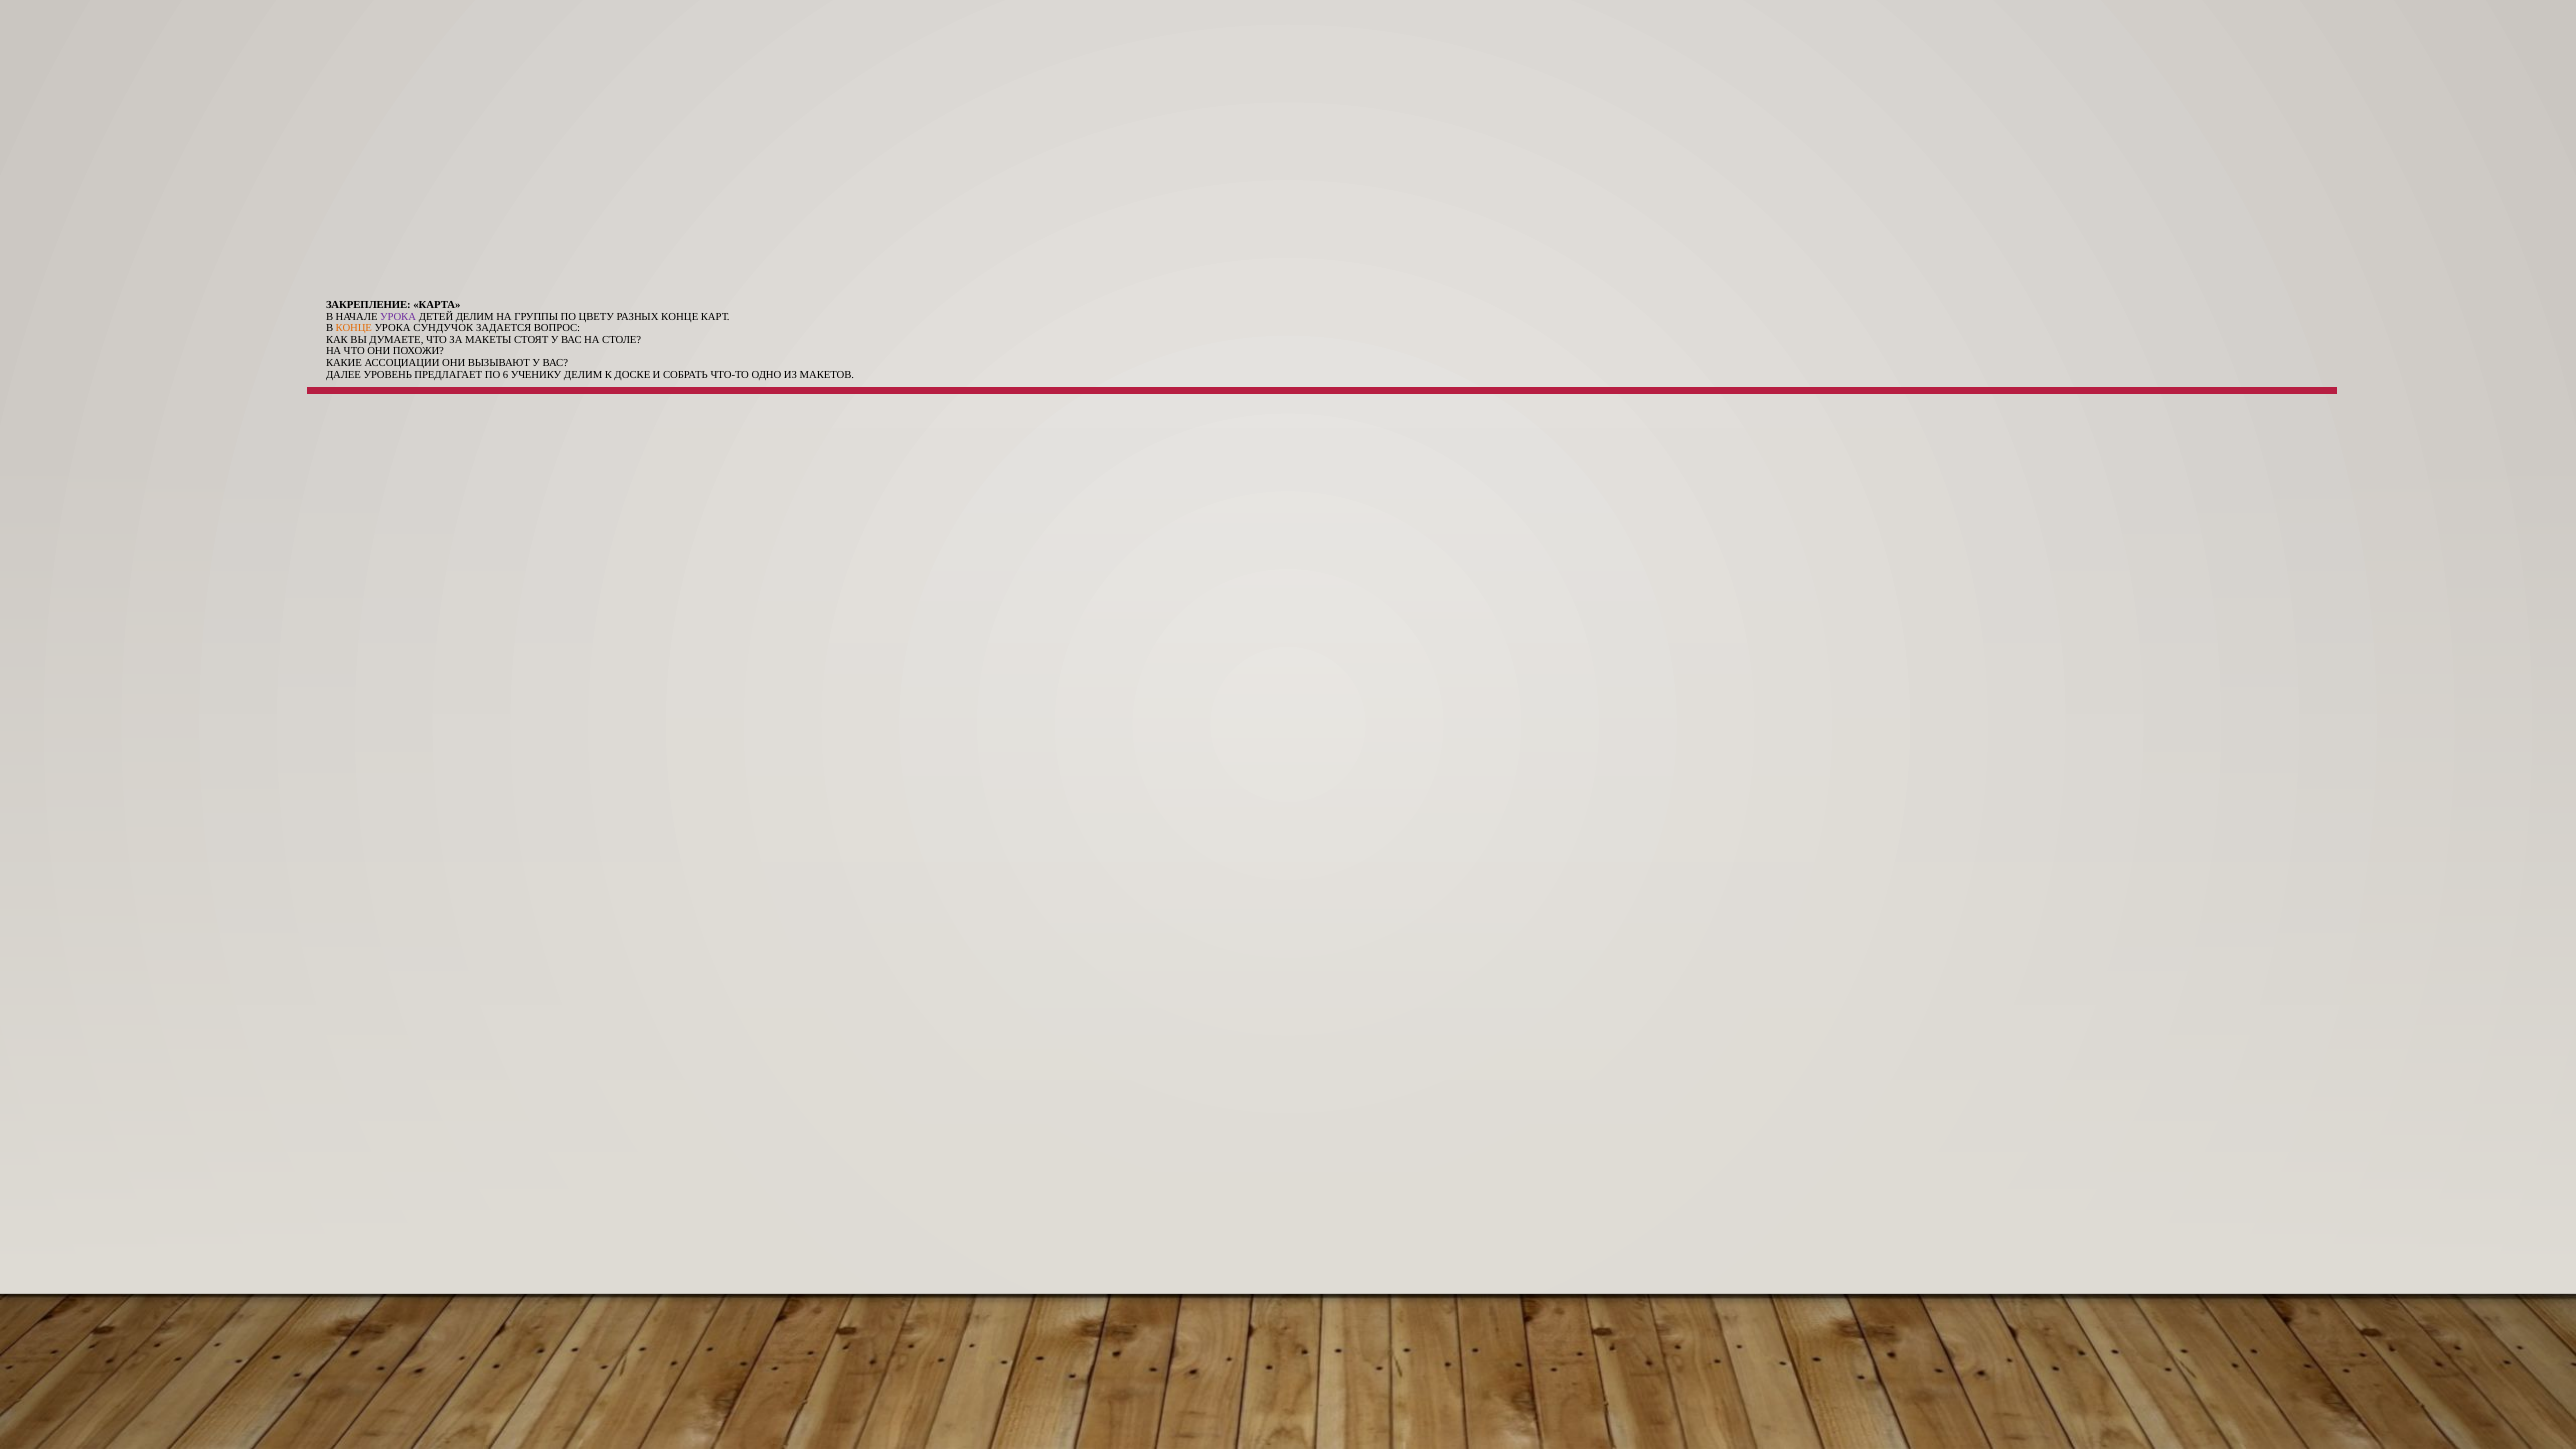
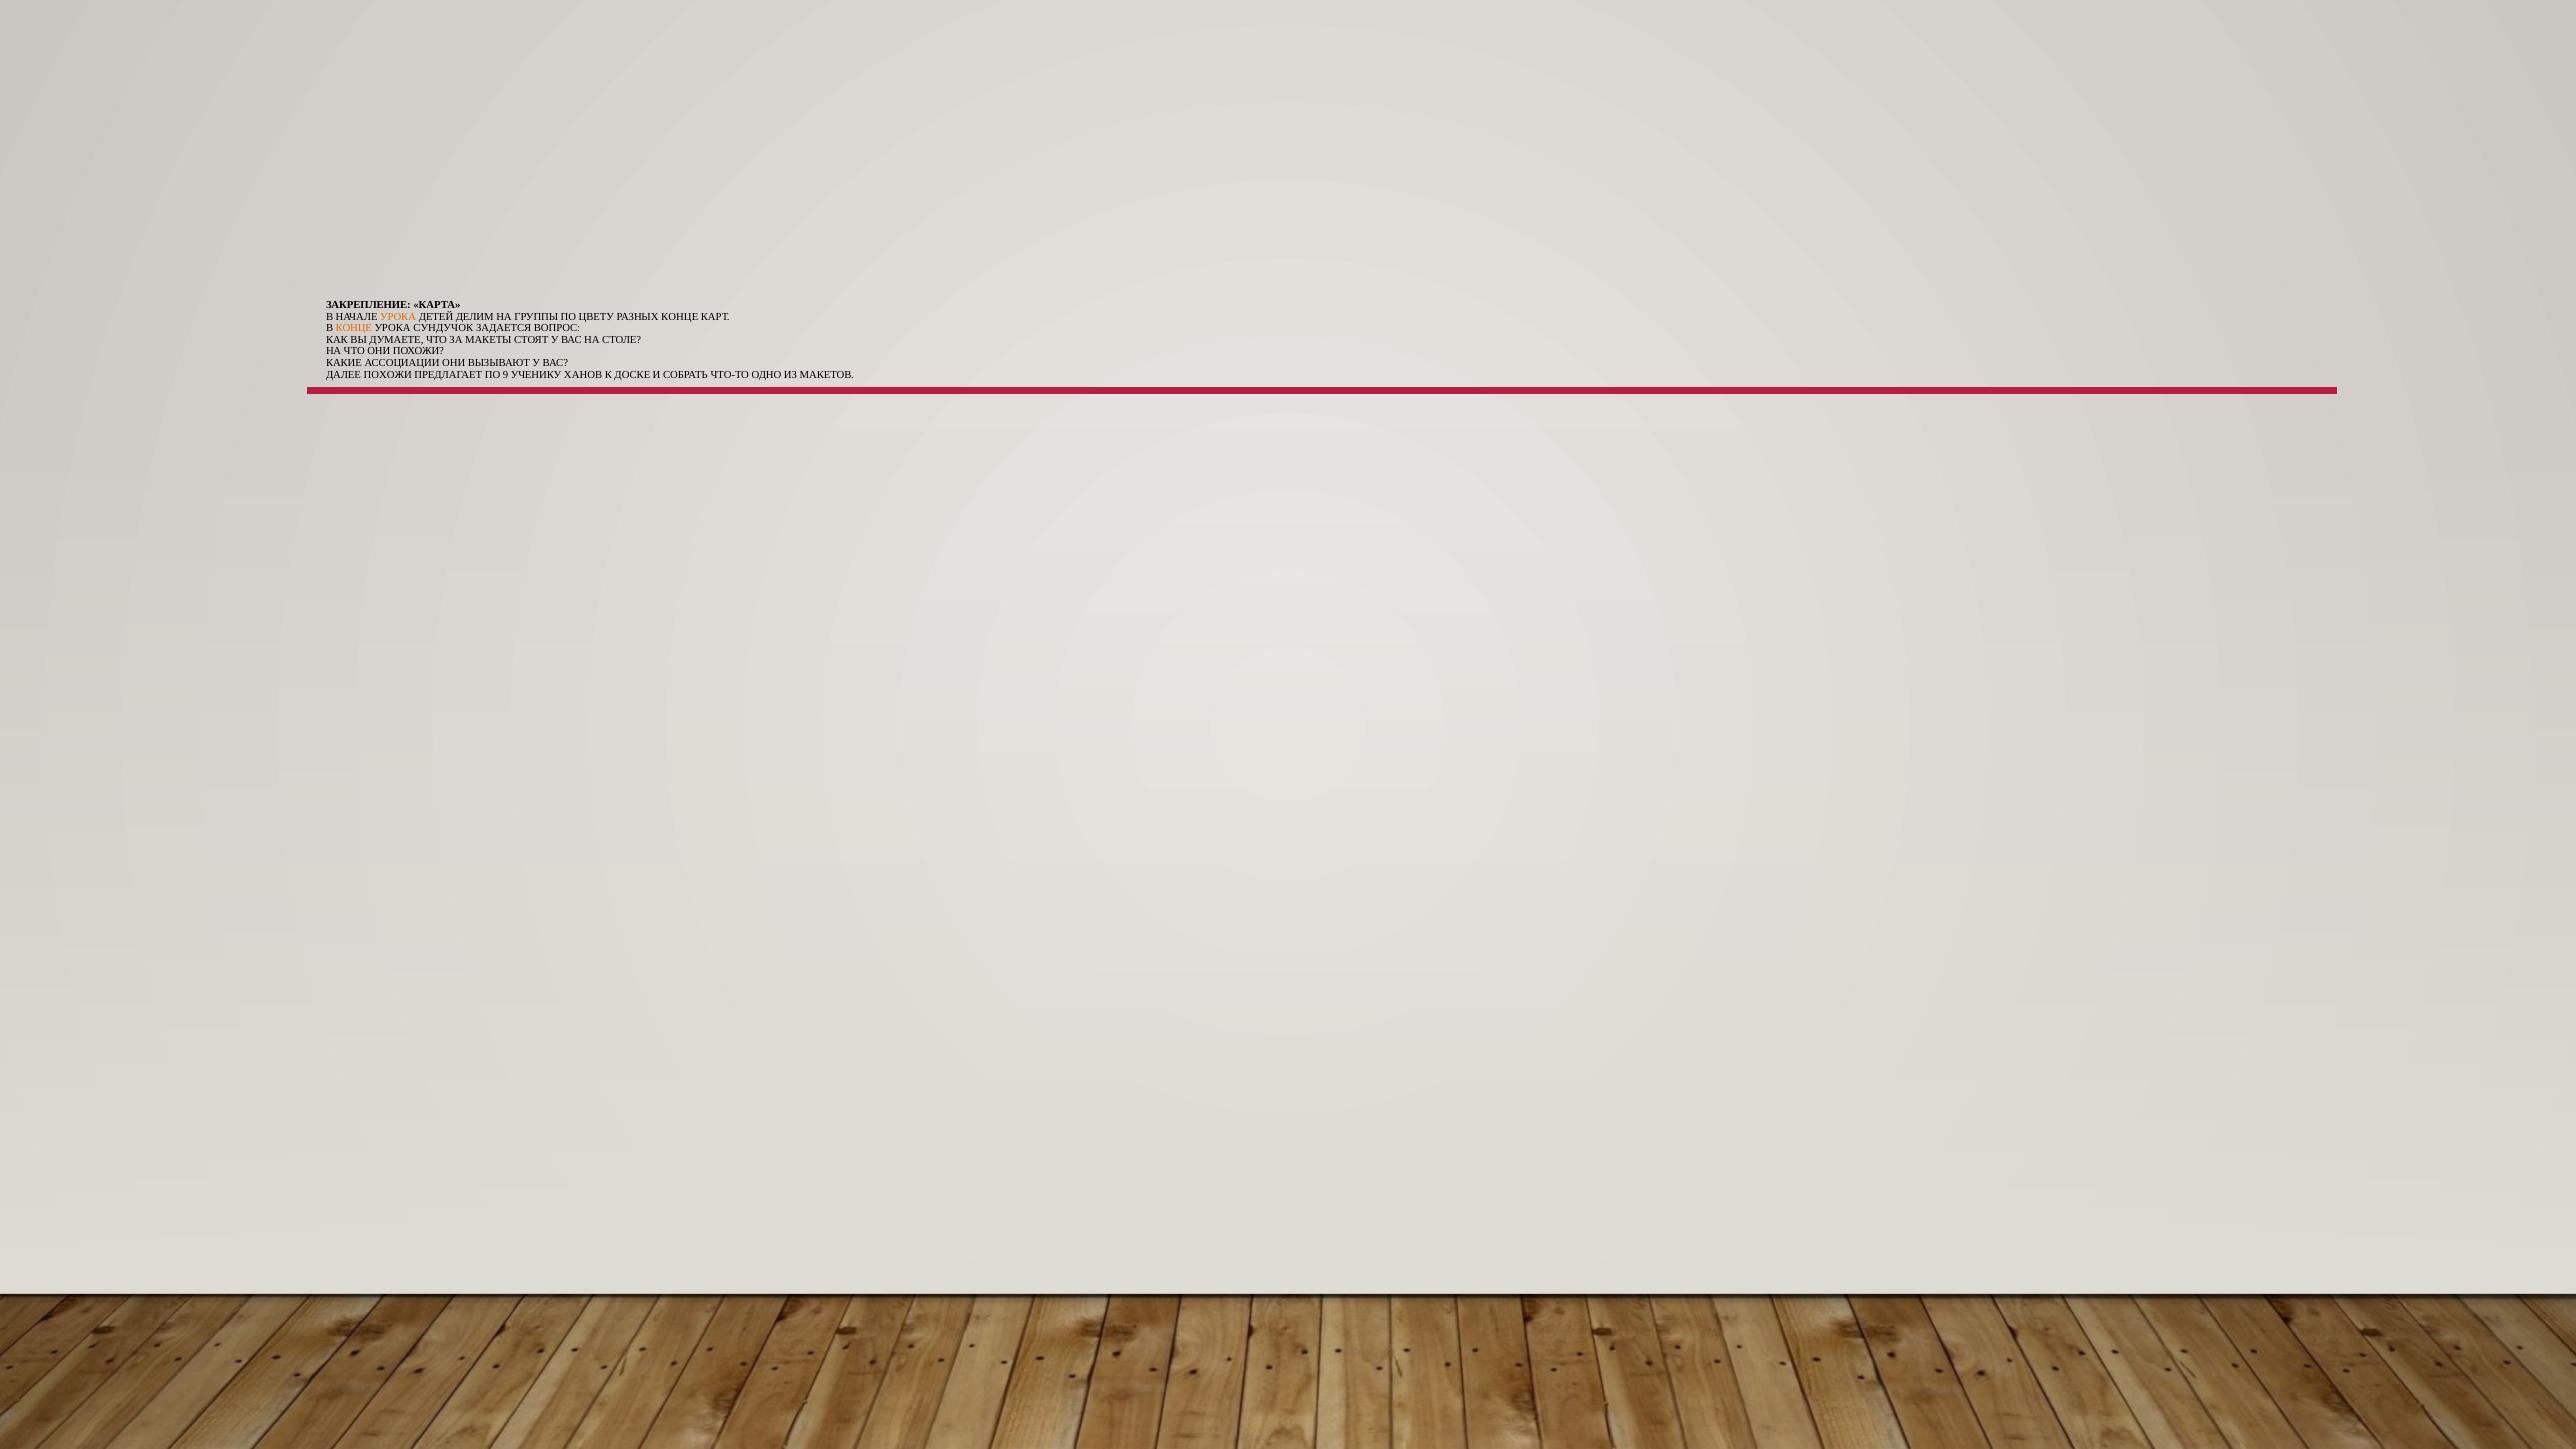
УРОКА colour: purple -> orange (398, 317)
ДАЛЕЕ УРОВЕНЬ: УРОВЕНЬ -> ПОХОЖИ (388, 375)
6: 6 -> 9 (505, 375)
УЧЕНИКУ ДЕЛИМ: ДЕЛИМ -> ХАНОВ (583, 375)
